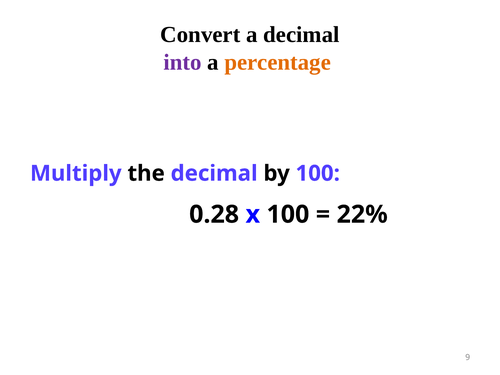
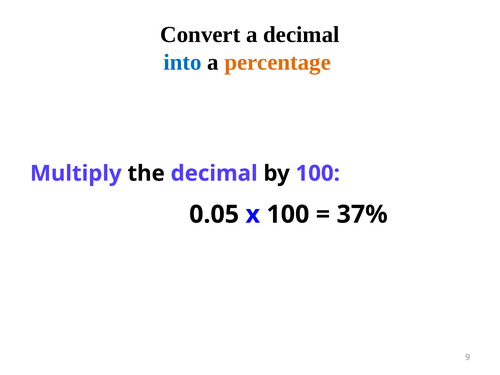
into colour: purple -> blue (182, 62)
0.28: 0.28 -> 0.05 (214, 214)
22%: 22% -> 37% (362, 214)
